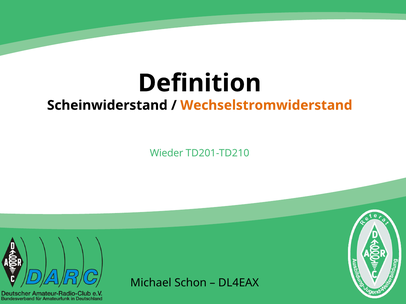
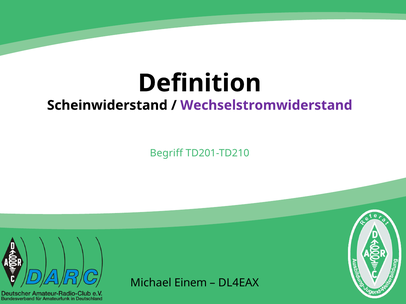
Wechselstromwiderstand colour: orange -> purple (266, 105)
Wieder: Wieder -> Begriff (166, 154)
Schon: Schon -> Einem (191, 283)
